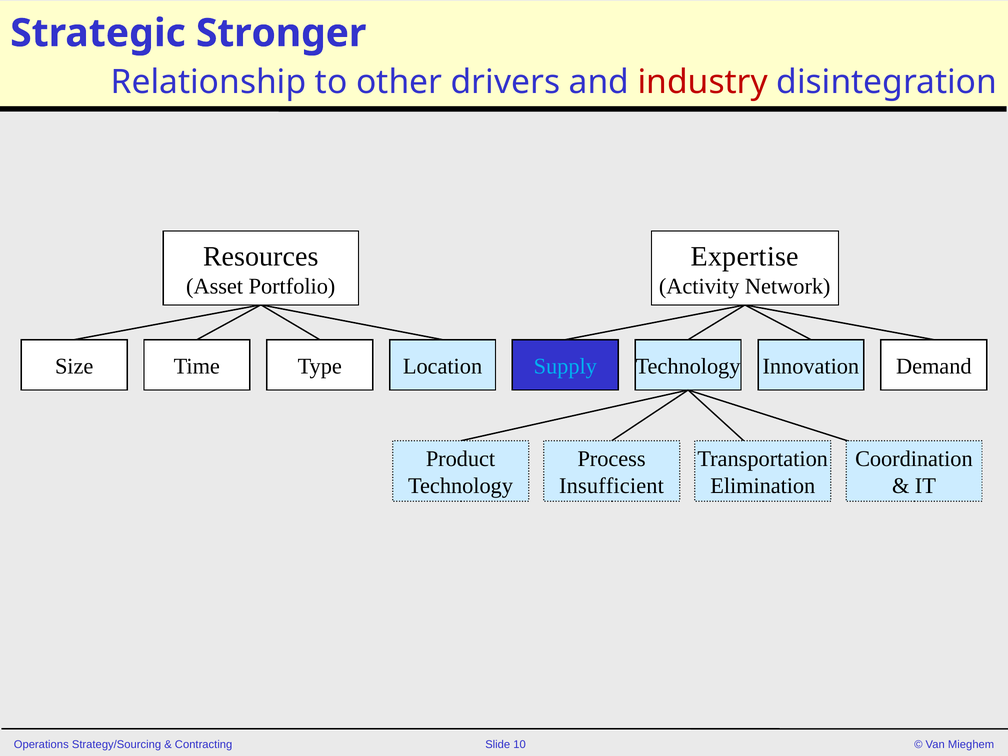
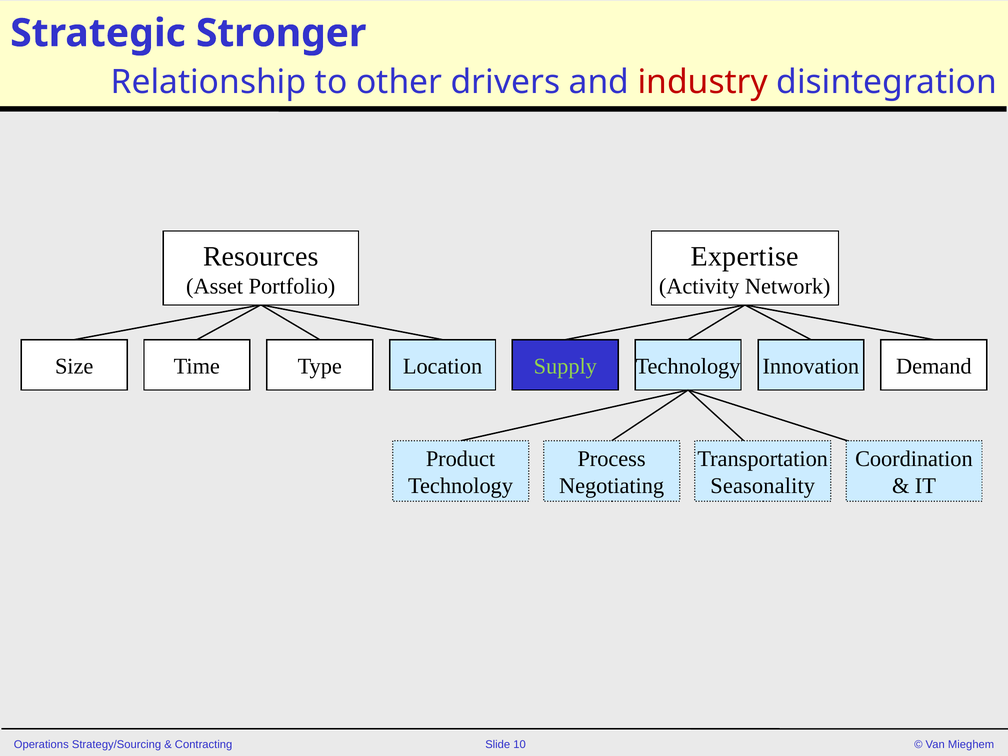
Supply colour: light blue -> light green (565, 366)
Insufficient: Insufficient -> Negotiating (612, 486)
Elimination: Elimination -> Seasonality (763, 486)
